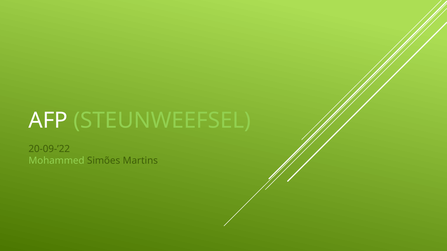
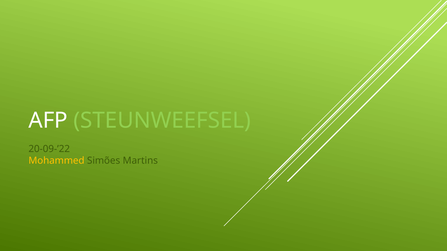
Mohammed colour: light green -> yellow (56, 161)
